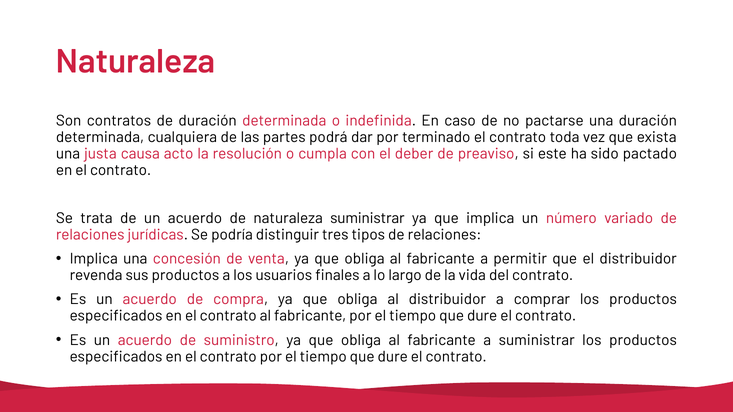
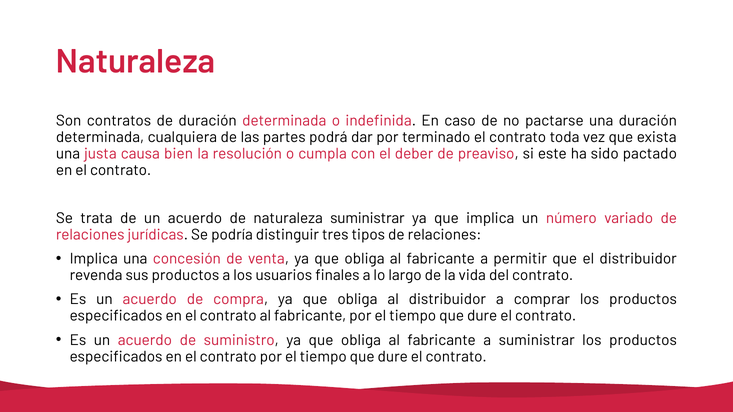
acto: acto -> bien (179, 154)
